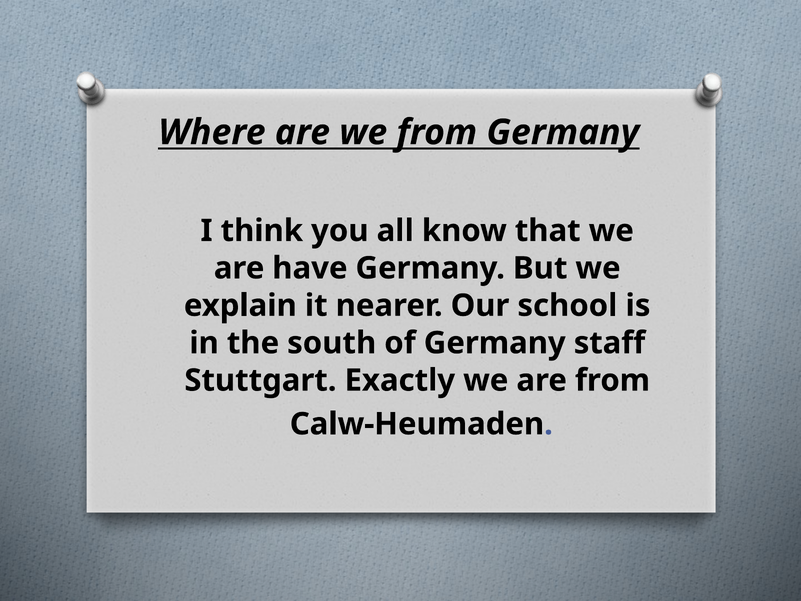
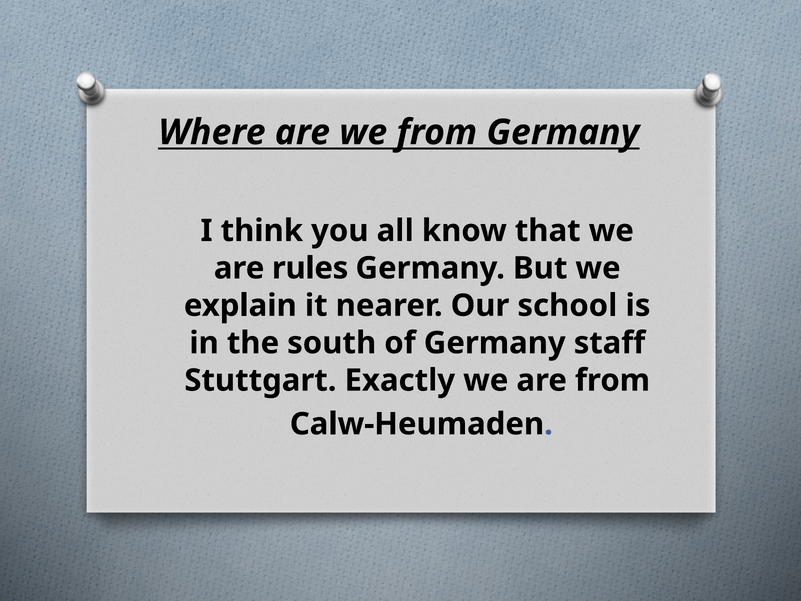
have: have -> rules (310, 268)
